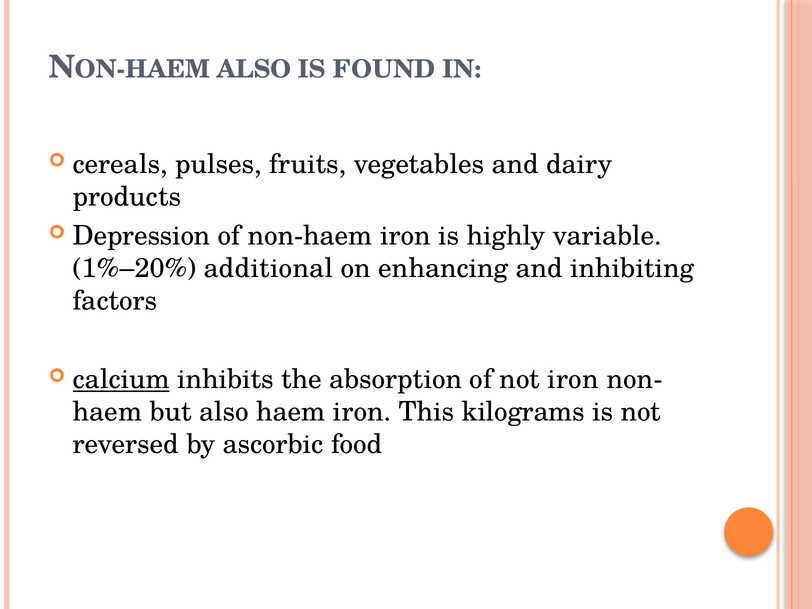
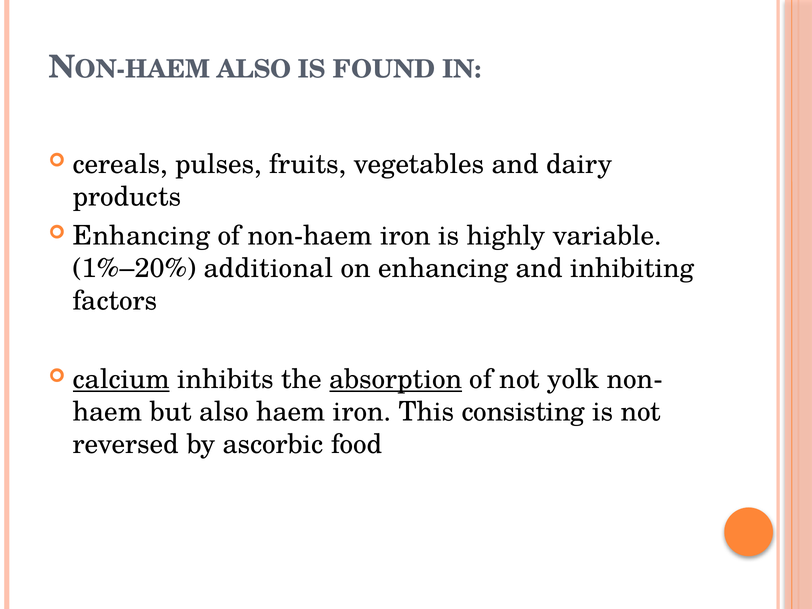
Depression: Depression -> Enhancing (142, 236)
absorption underline: none -> present (396, 379)
not iron: iron -> yolk (573, 379)
kilograms: kilograms -> consisting (523, 412)
